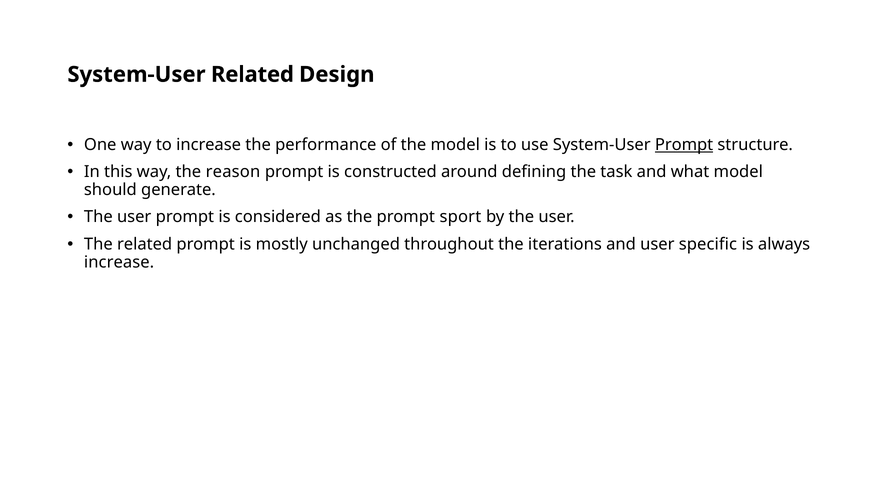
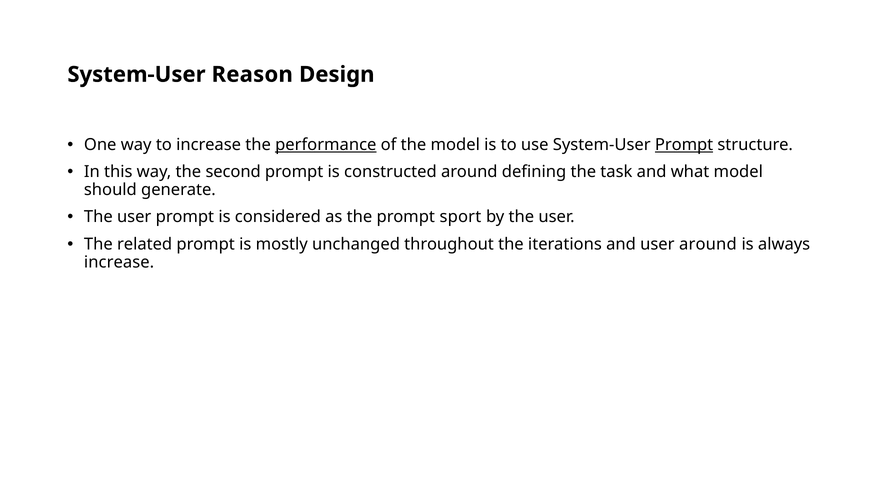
System-User Related: Related -> Reason (252, 74)
performance underline: none -> present (326, 145)
reason: reason -> second (233, 172)
user specific: specific -> around (708, 244)
